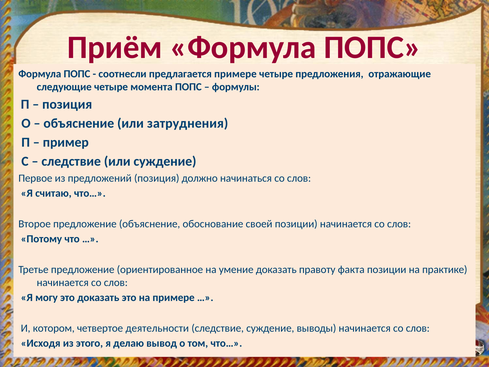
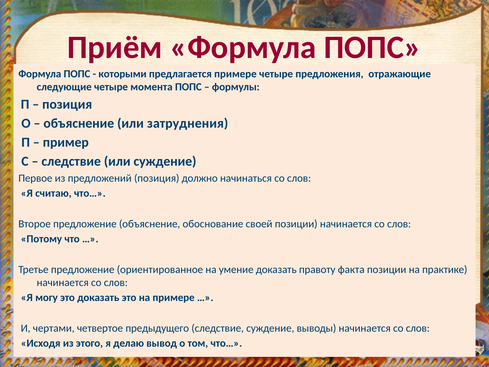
соотнесли: соотнесли -> которыми (123, 74)
котором: котором -> чертами (54, 328)
деятельности: деятельности -> предыдущего (157, 328)
